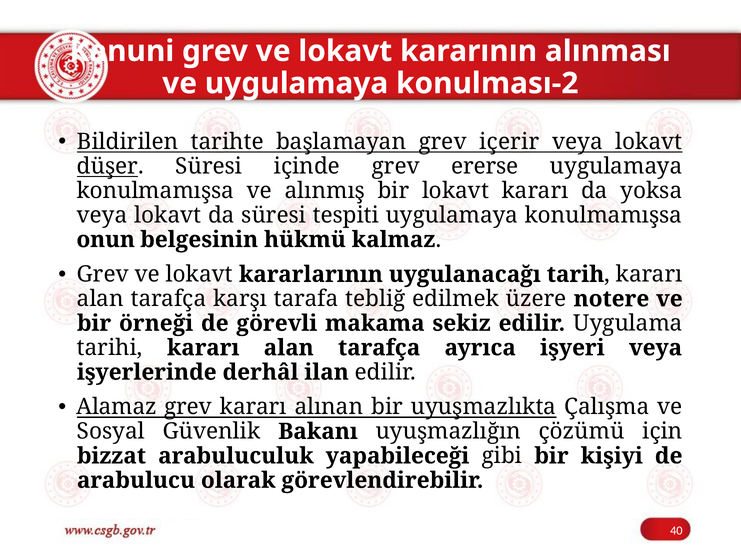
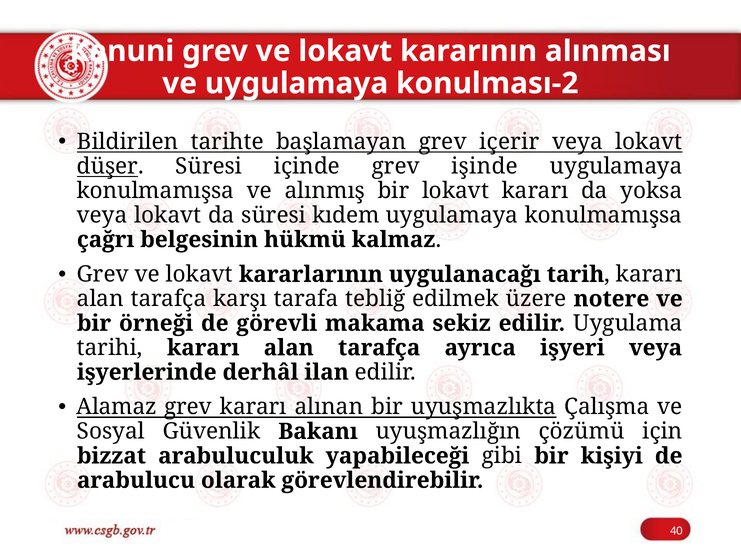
ererse: ererse -> işinde (485, 166)
tespiti: tespiti -> kıdem (346, 215)
onun: onun -> çağrı (106, 240)
